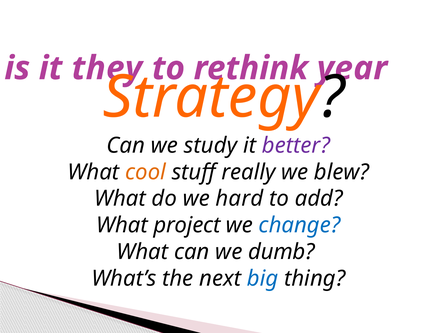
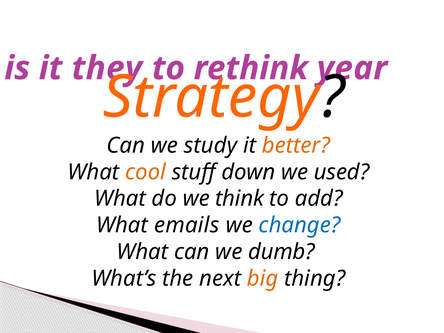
better colour: purple -> orange (296, 145)
really: really -> down (248, 172)
blew: blew -> used (342, 172)
hard: hard -> think (240, 199)
project: project -> emails (187, 225)
big colour: blue -> orange (263, 279)
